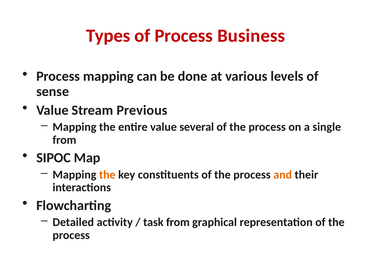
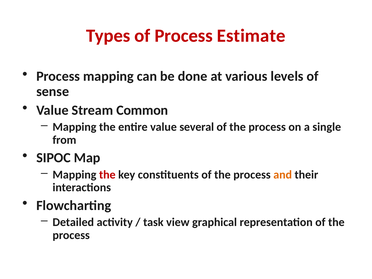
Business: Business -> Estimate (251, 36)
Previous: Previous -> Common (142, 110)
the colour: orange -> red (107, 175)
task from: from -> view (178, 222)
